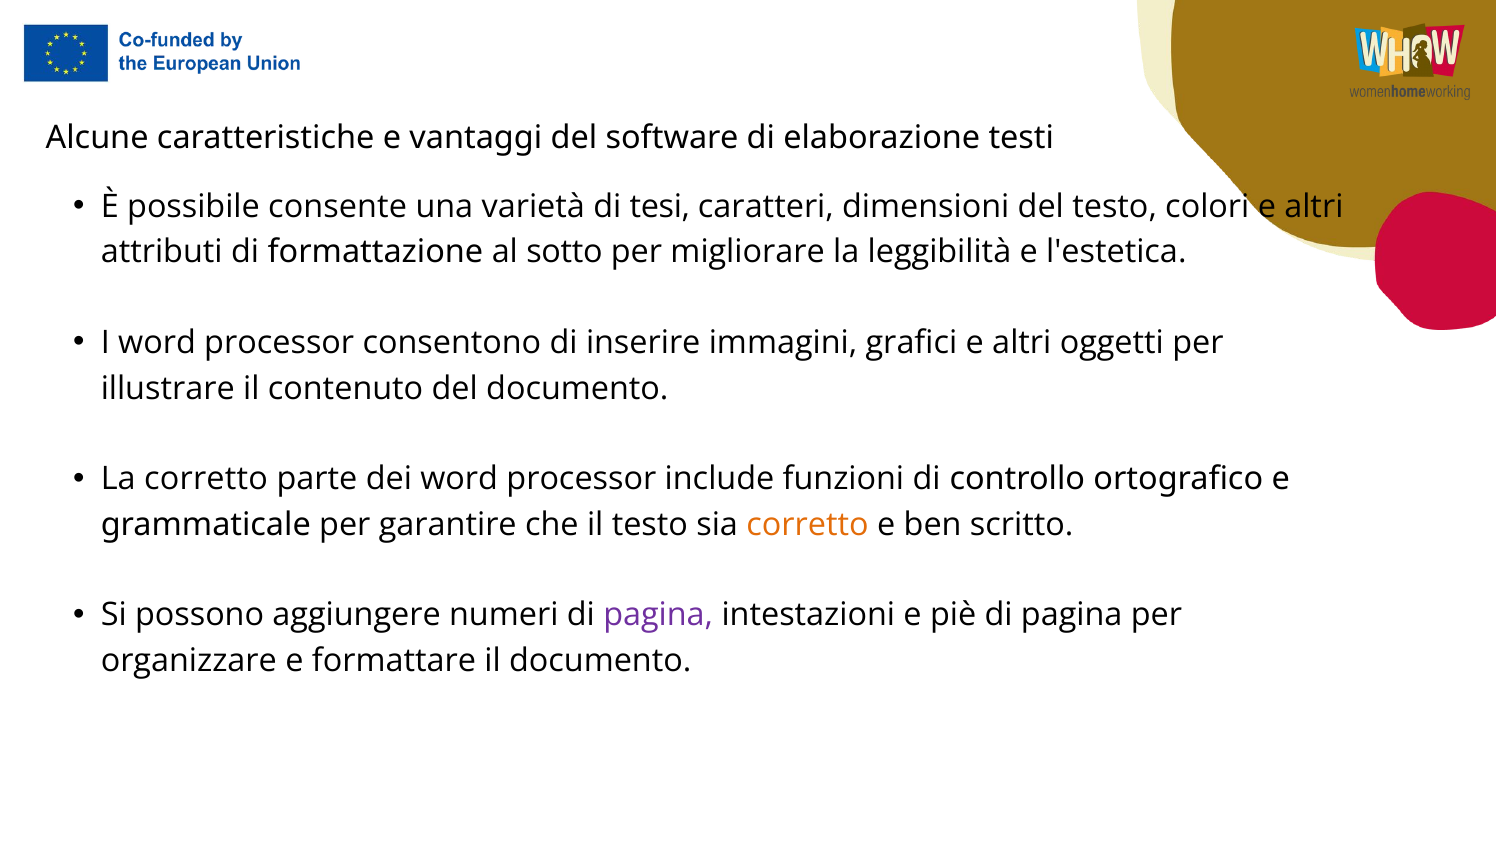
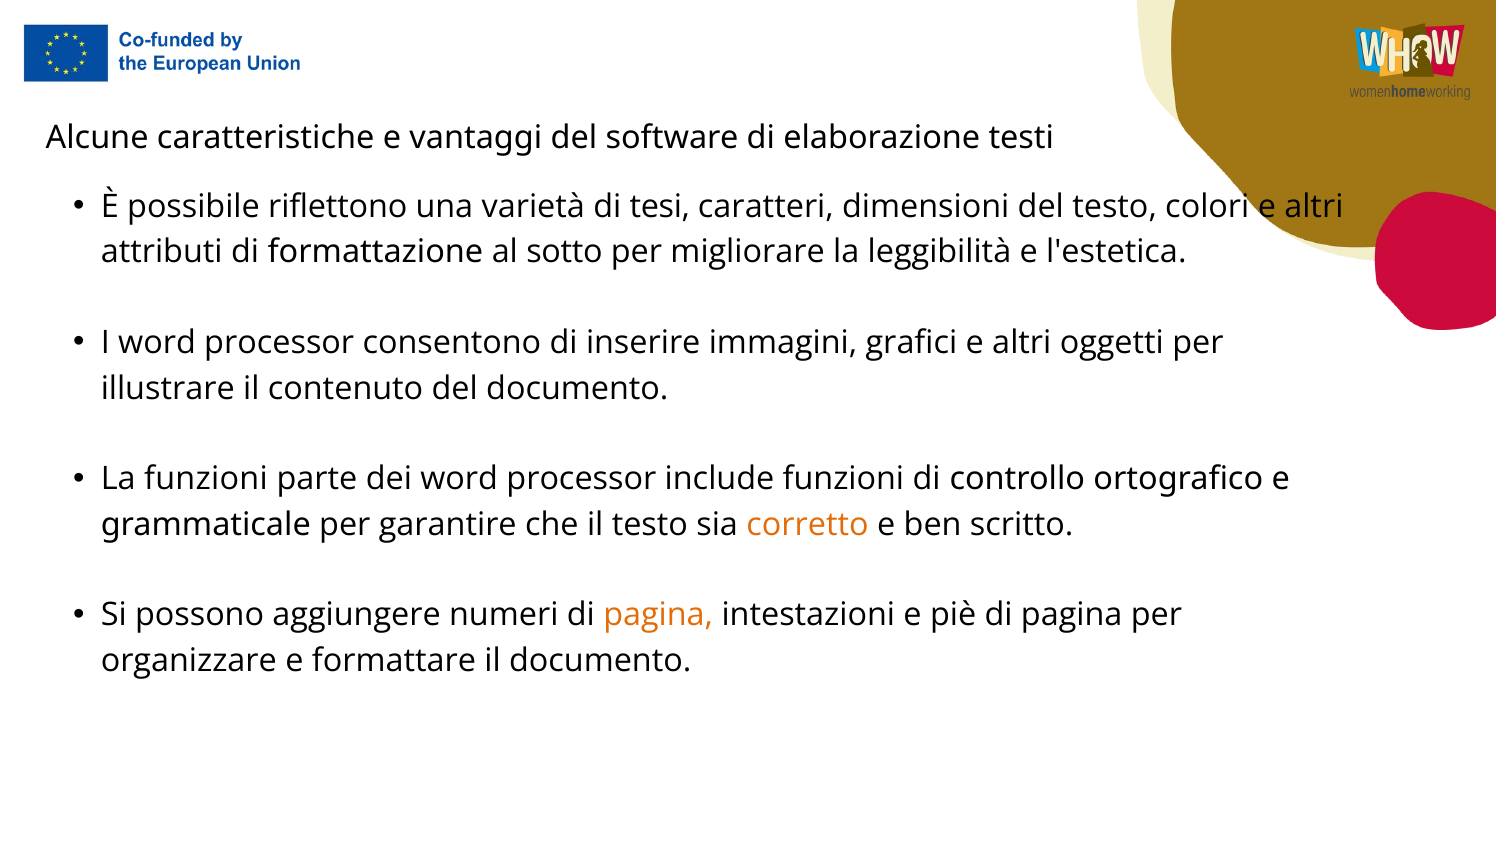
consente: consente -> riflettono (338, 207)
La corretto: corretto -> funzioni (206, 479)
pagina colour: purple -> orange (658, 616)
